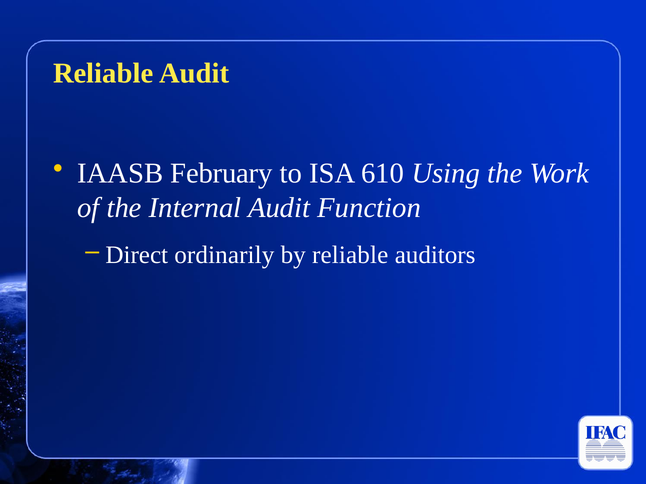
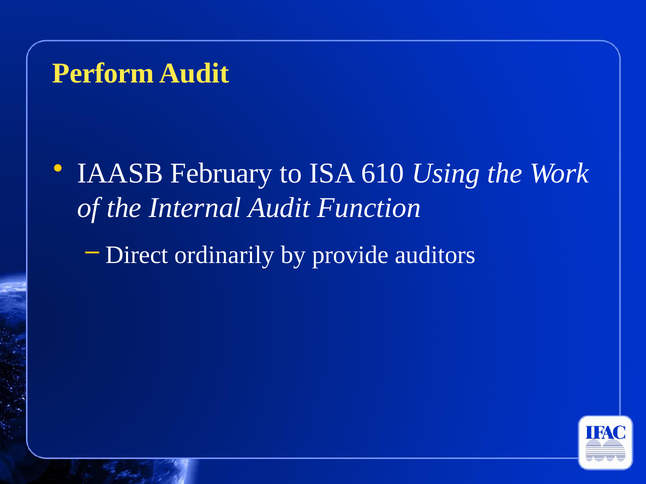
Reliable: Reliable -> Perform (103, 73)
by reliable: reliable -> provide (350, 255)
